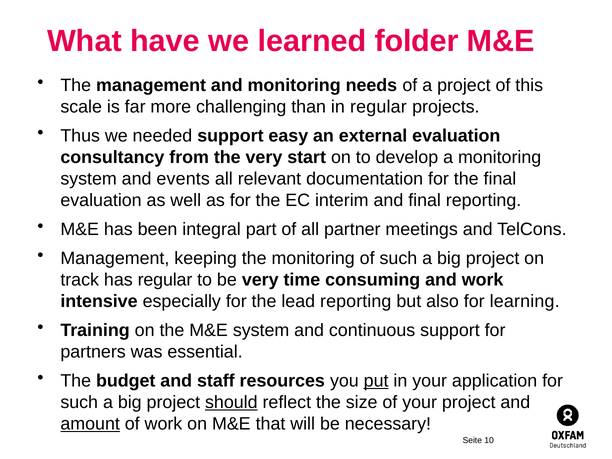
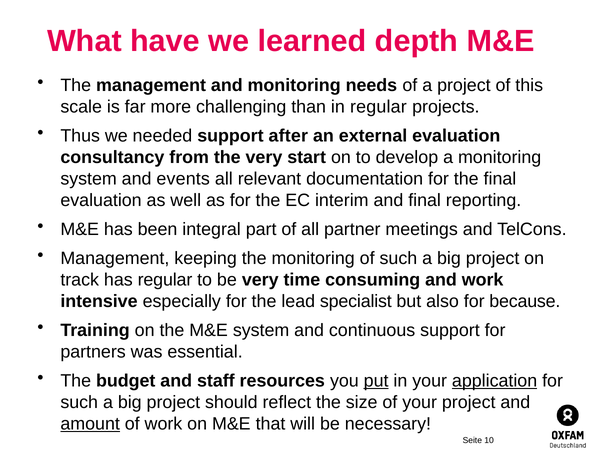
folder: folder -> depth (417, 41)
easy: easy -> after (288, 136)
lead reporting: reporting -> specialist (356, 301)
learning: learning -> because (525, 301)
application underline: none -> present (495, 381)
should underline: present -> none (231, 402)
